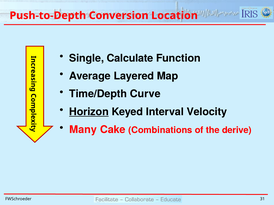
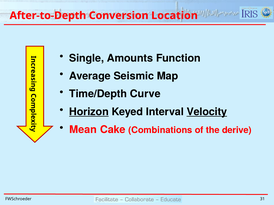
Push-to-Depth: Push-to-Depth -> After-to-Depth (48, 16)
Calculate: Calculate -> Amounts (130, 58)
Layered: Layered -> Seismic (134, 76)
Velocity underline: none -> present (207, 112)
Many: Many -> Mean (83, 130)
